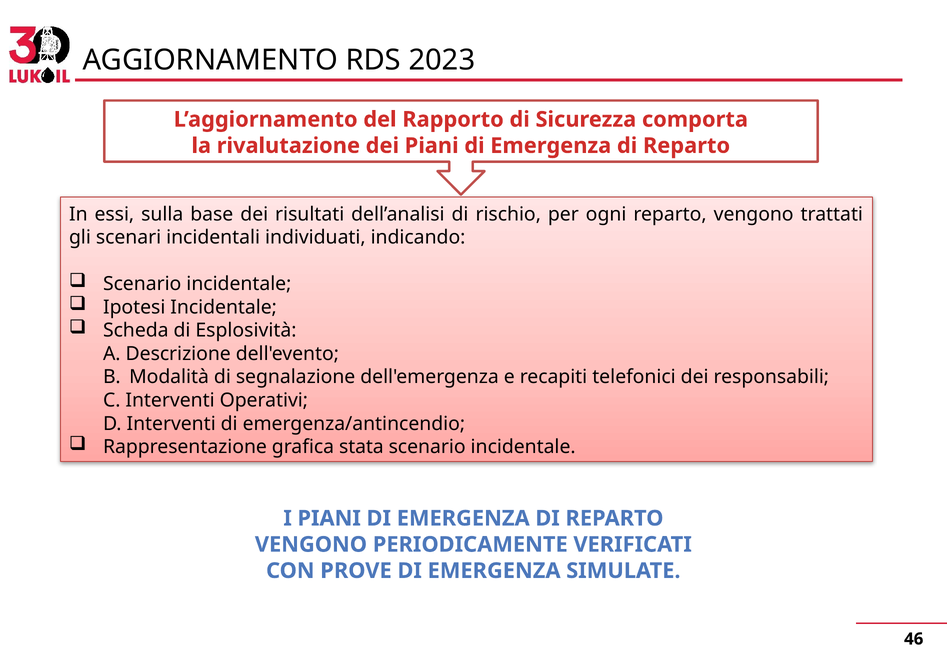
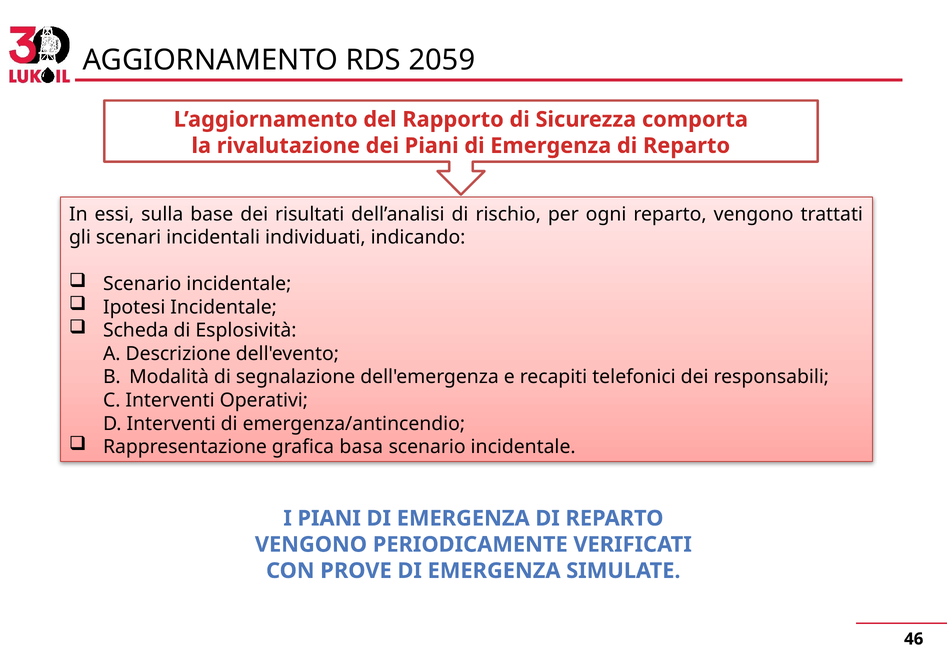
2023: 2023 -> 2059 (442, 60)
stata: stata -> basa (361, 447)
